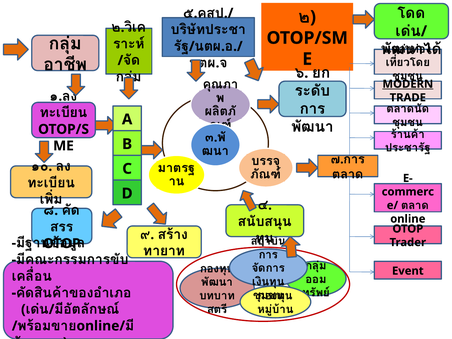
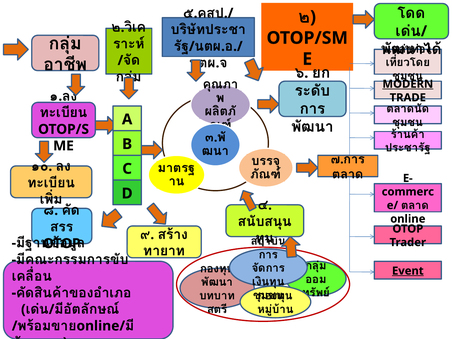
Event underline: none -> present (408, 271)
